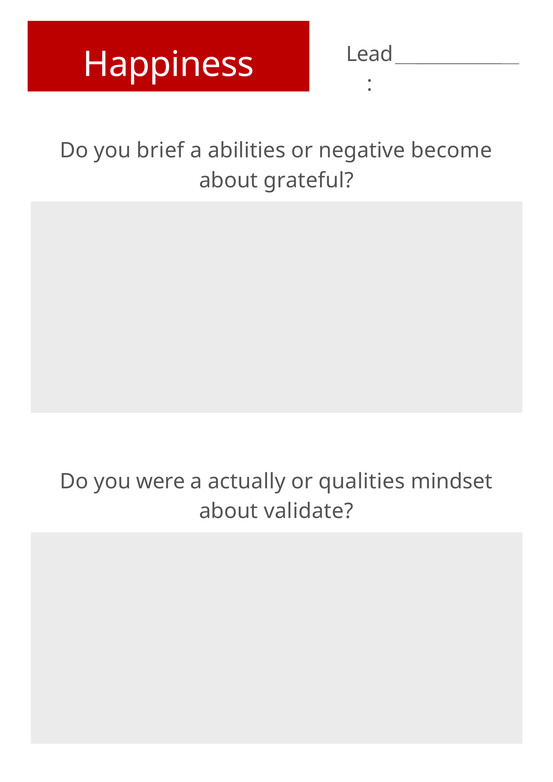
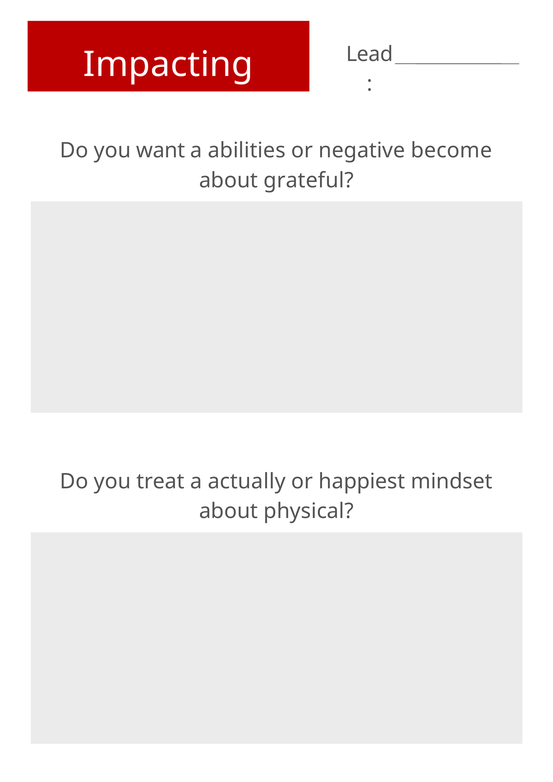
Happiness: Happiness -> Impacting (168, 65)
brief: brief -> want (161, 151)
were: were -> treat (161, 482)
qualities: qualities -> happiest (362, 482)
validate: validate -> physical (309, 512)
